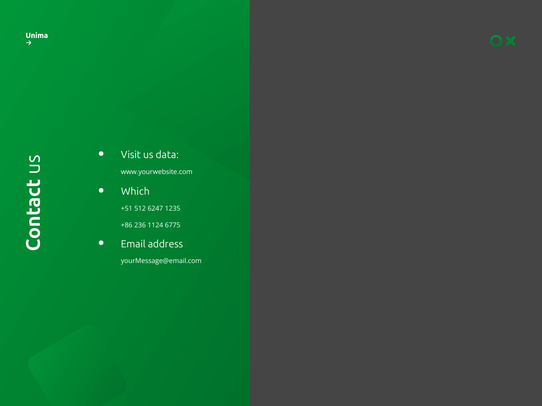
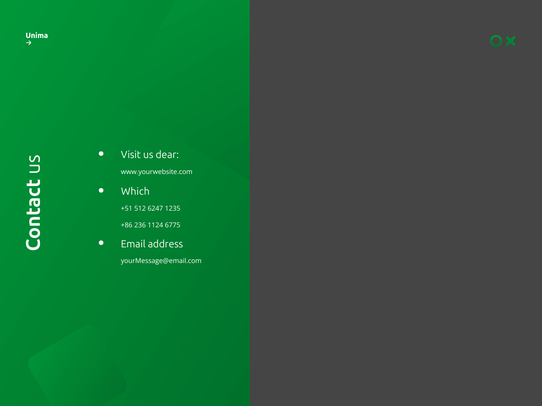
data: data -> dear (167, 155)
